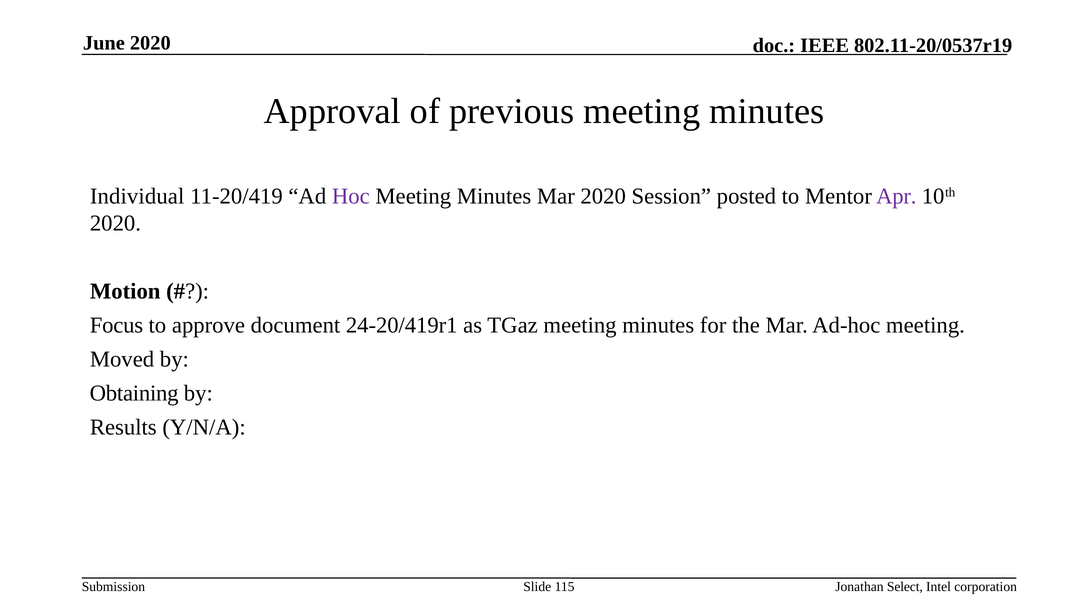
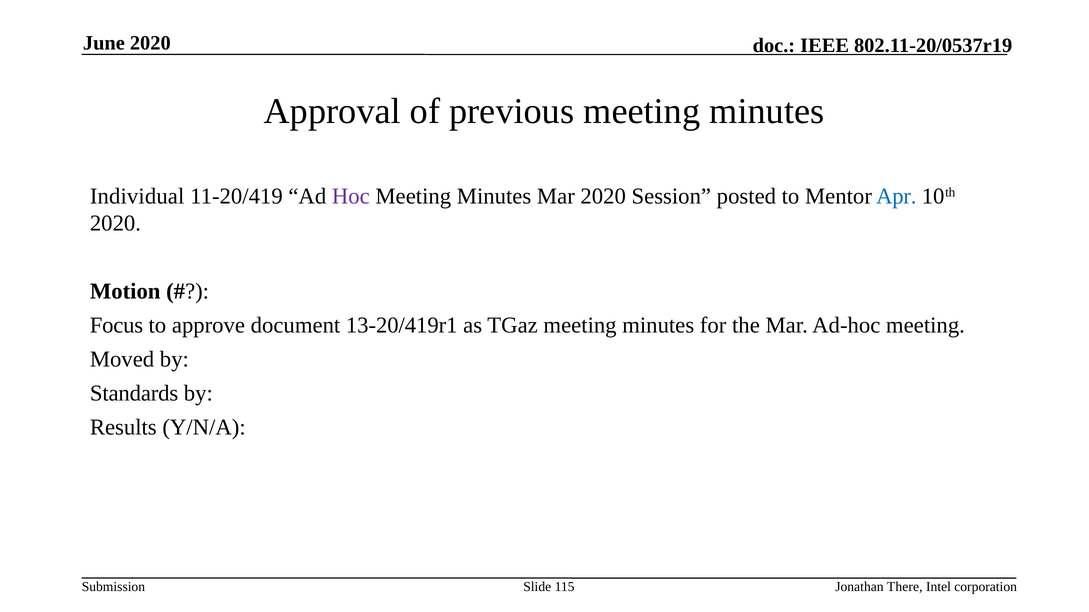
Apr colour: purple -> blue (896, 196)
24-20/419r1: 24-20/419r1 -> 13-20/419r1 (402, 326)
Obtaining: Obtaining -> Standards (134, 394)
Select: Select -> There (905, 587)
